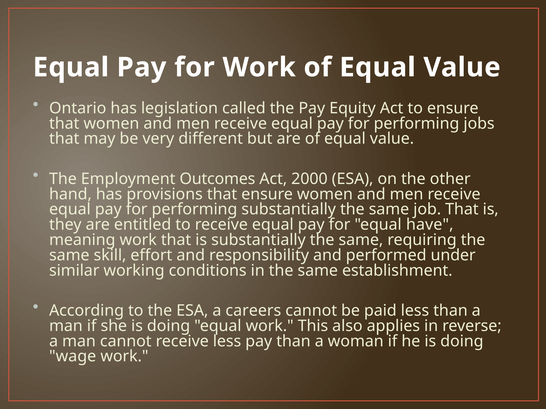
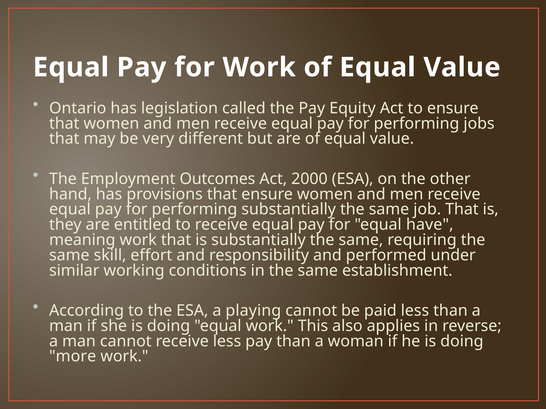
careers: careers -> playing (253, 311)
wage: wage -> more (73, 357)
